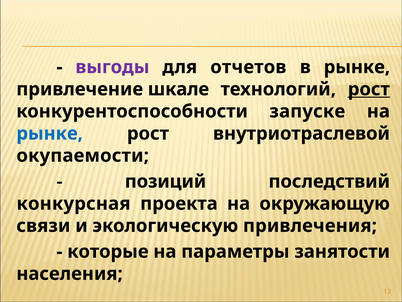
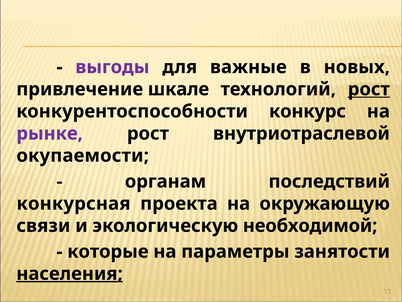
отчетов: отчетов -> важные (248, 67)
в рынке: рынке -> новых (357, 67)
запуске: запуске -> конкурс (307, 111)
рынке colour: blue -> purple (50, 133)
позиций: позиций -> органам (165, 181)
привлечения: привлечения -> необходимой (310, 225)
населения underline: none -> present (70, 273)
